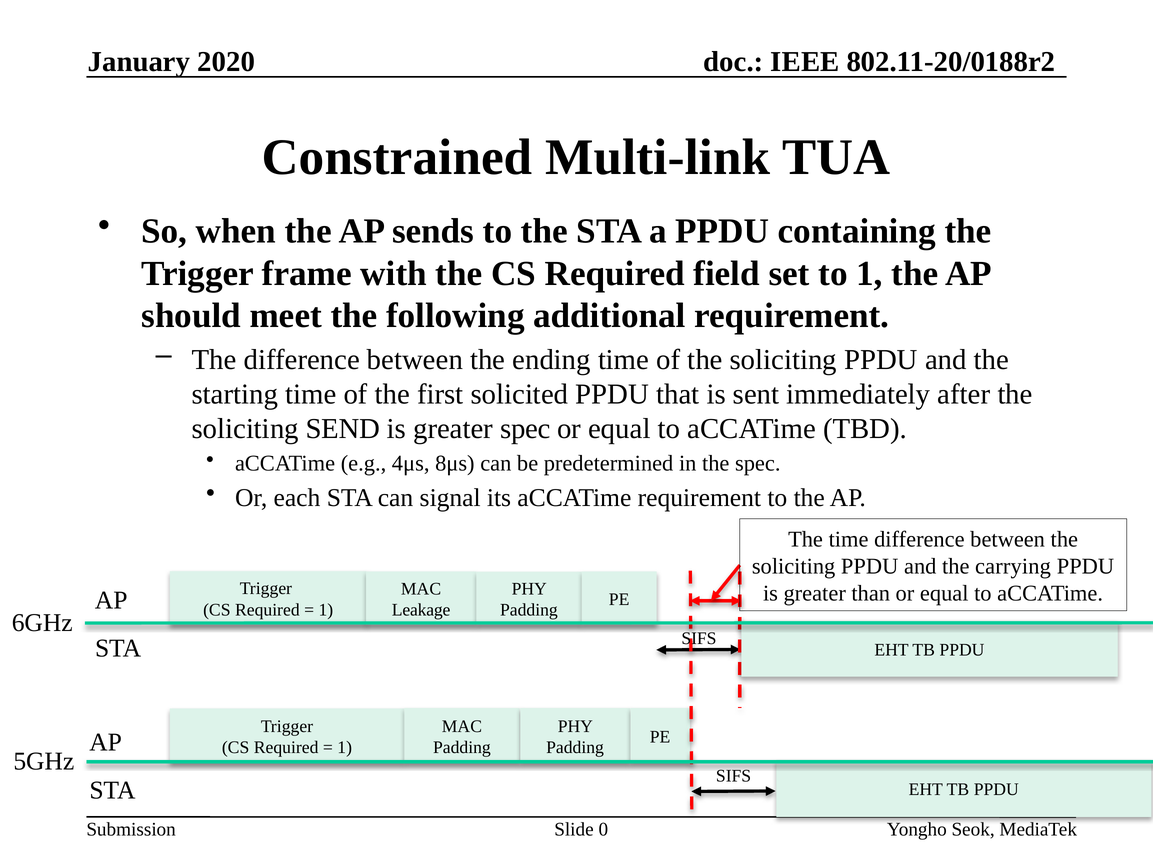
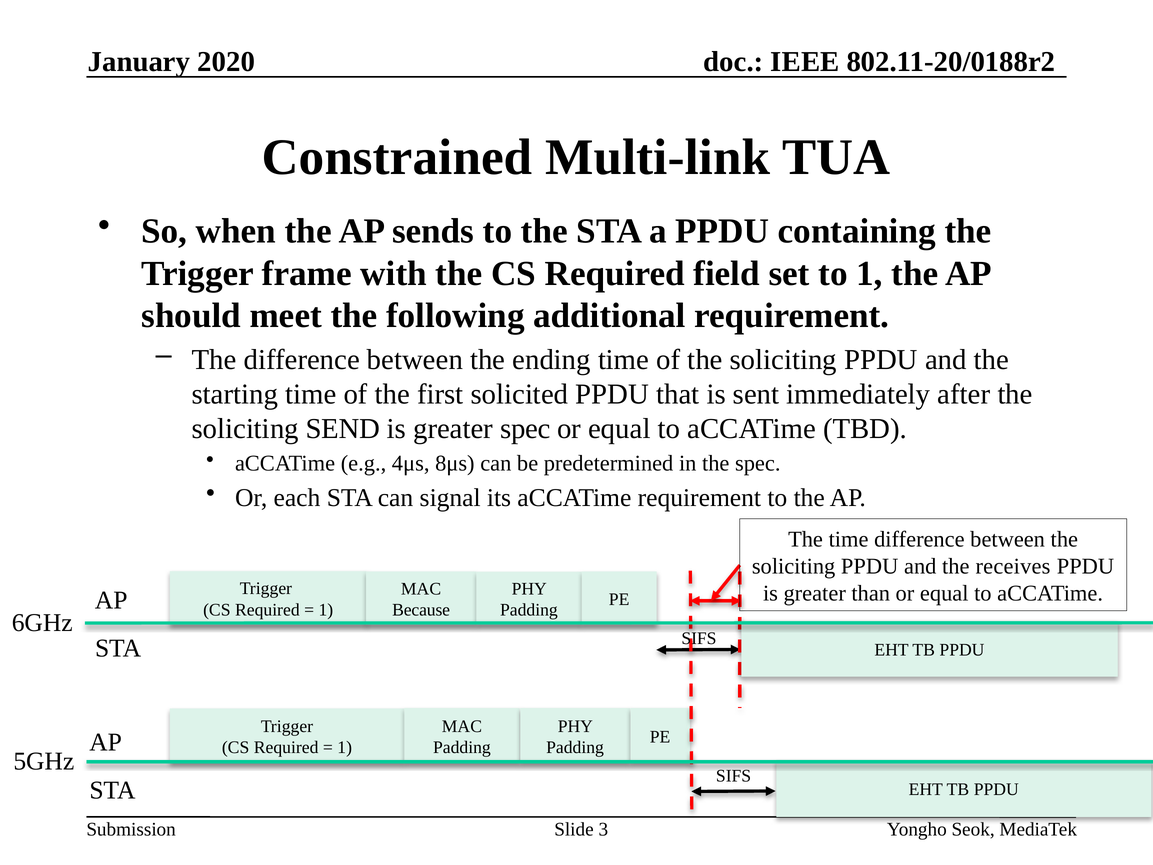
carrying: carrying -> receives (1013, 566)
Leakage: Leakage -> Because (421, 610)
0: 0 -> 3 (603, 829)
